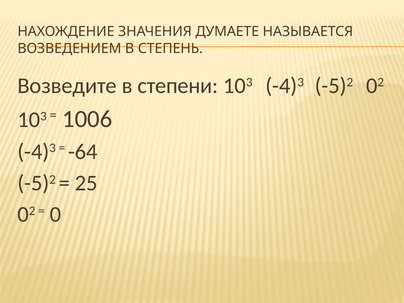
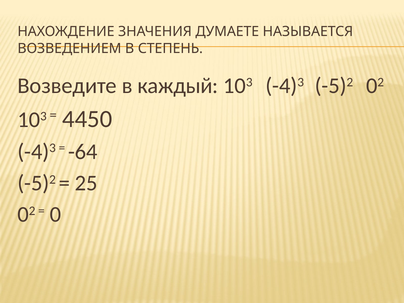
степени: степени -> каждый (178, 86)
1006: 1006 -> 4450 (87, 119)
